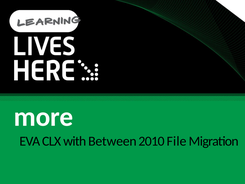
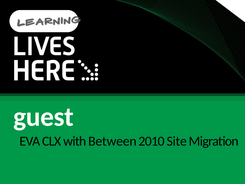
more: more -> guest (43, 117)
File: File -> Site (177, 141)
